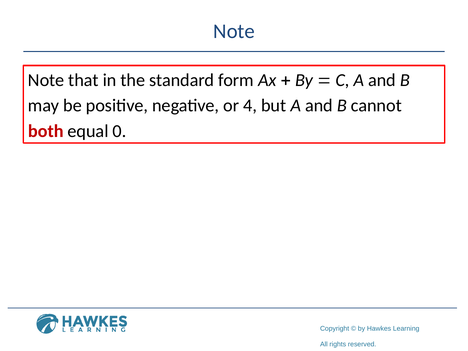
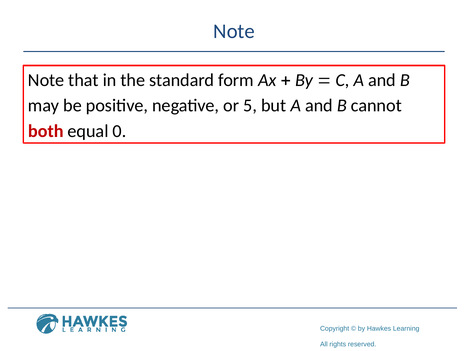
4: 4 -> 5 (250, 106)
